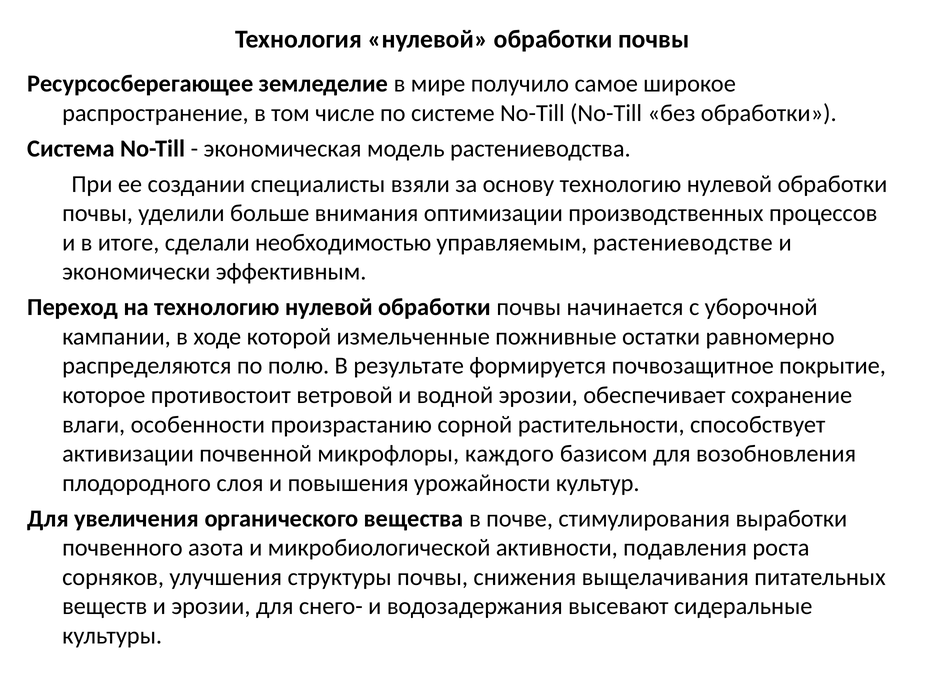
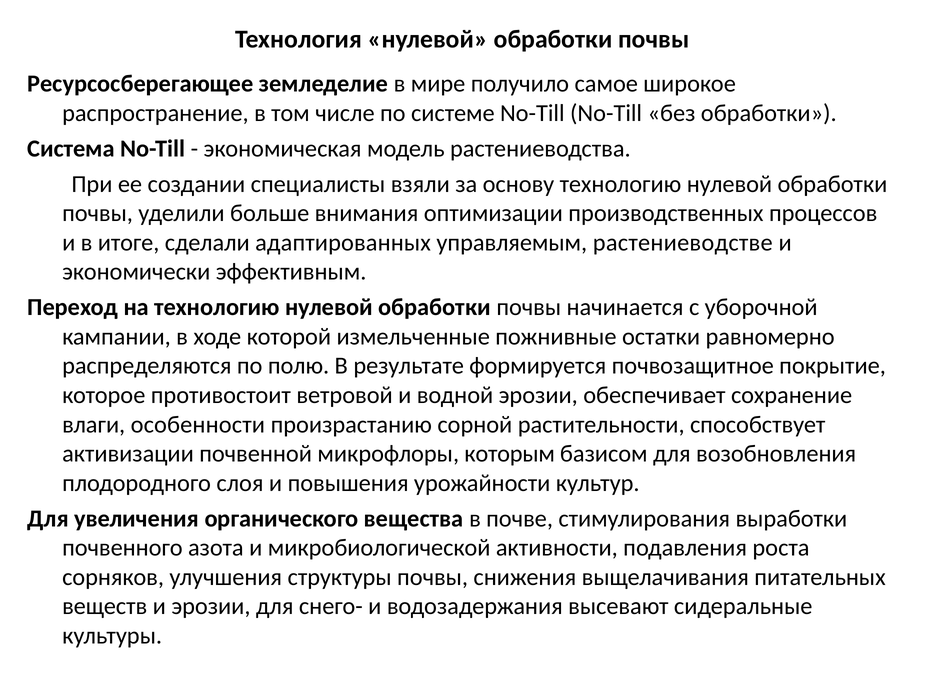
необходимостью: необходимостью -> адаптированных (343, 242)
каждого: каждого -> которым (510, 454)
